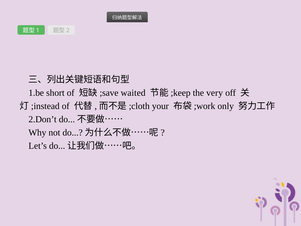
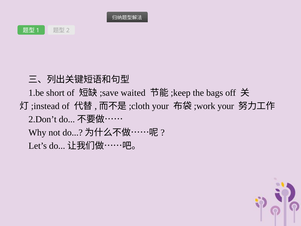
very: very -> bags (215, 93)
only: only -> your (226, 106)
